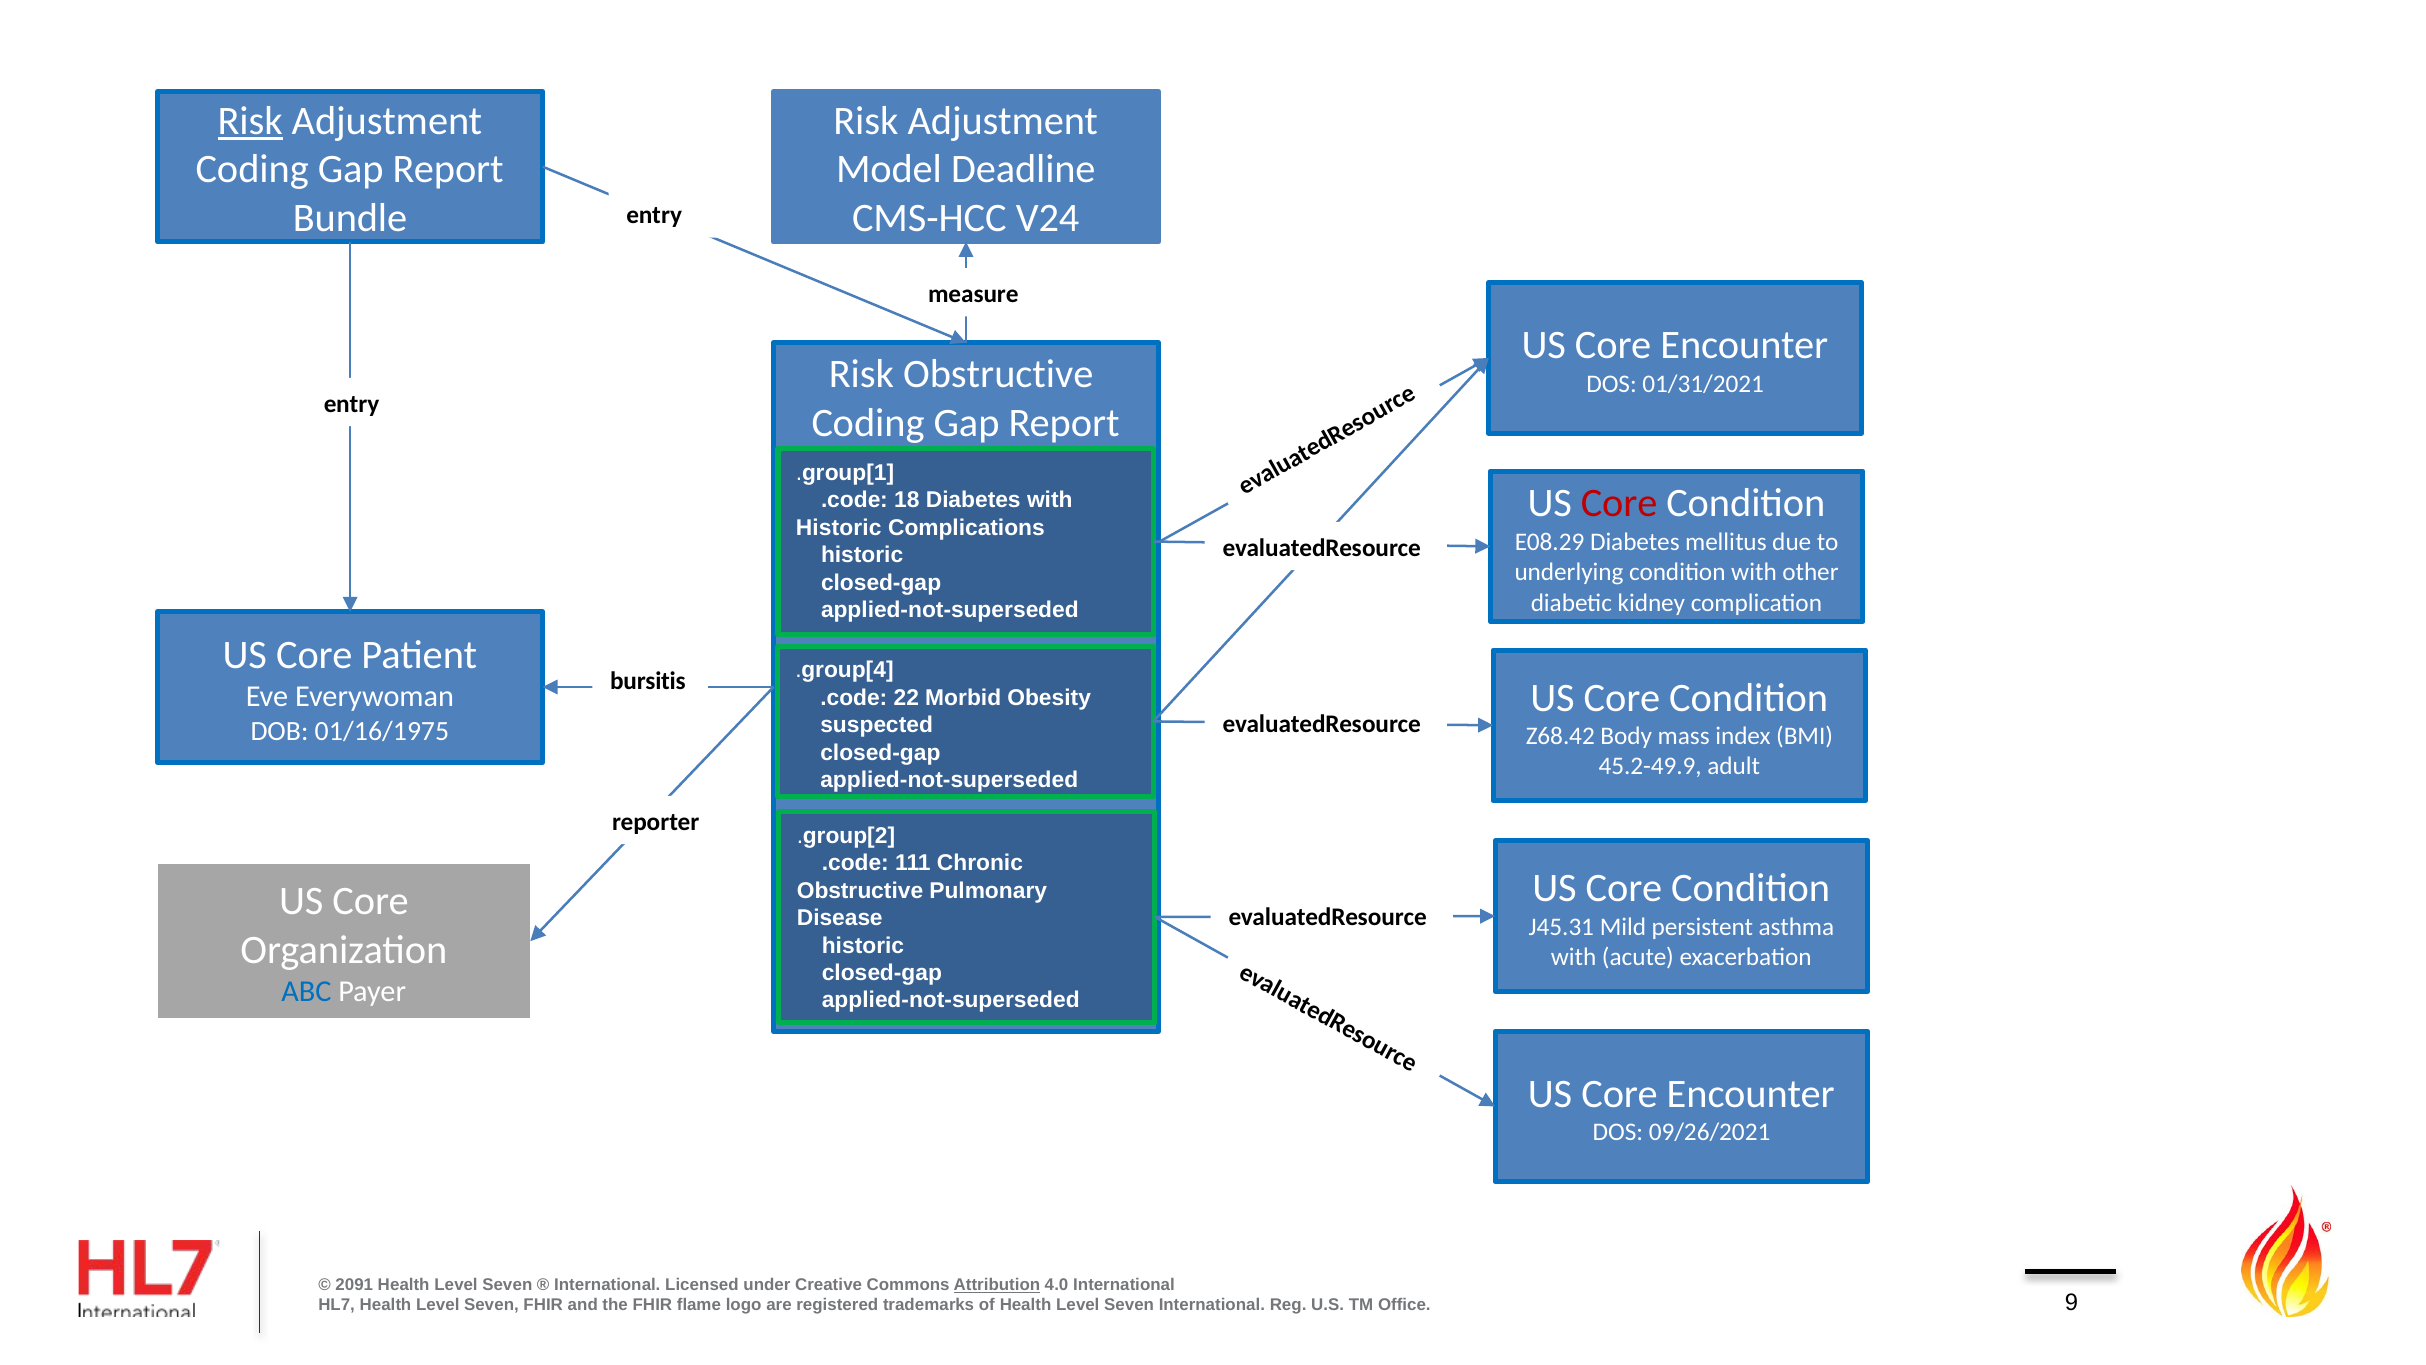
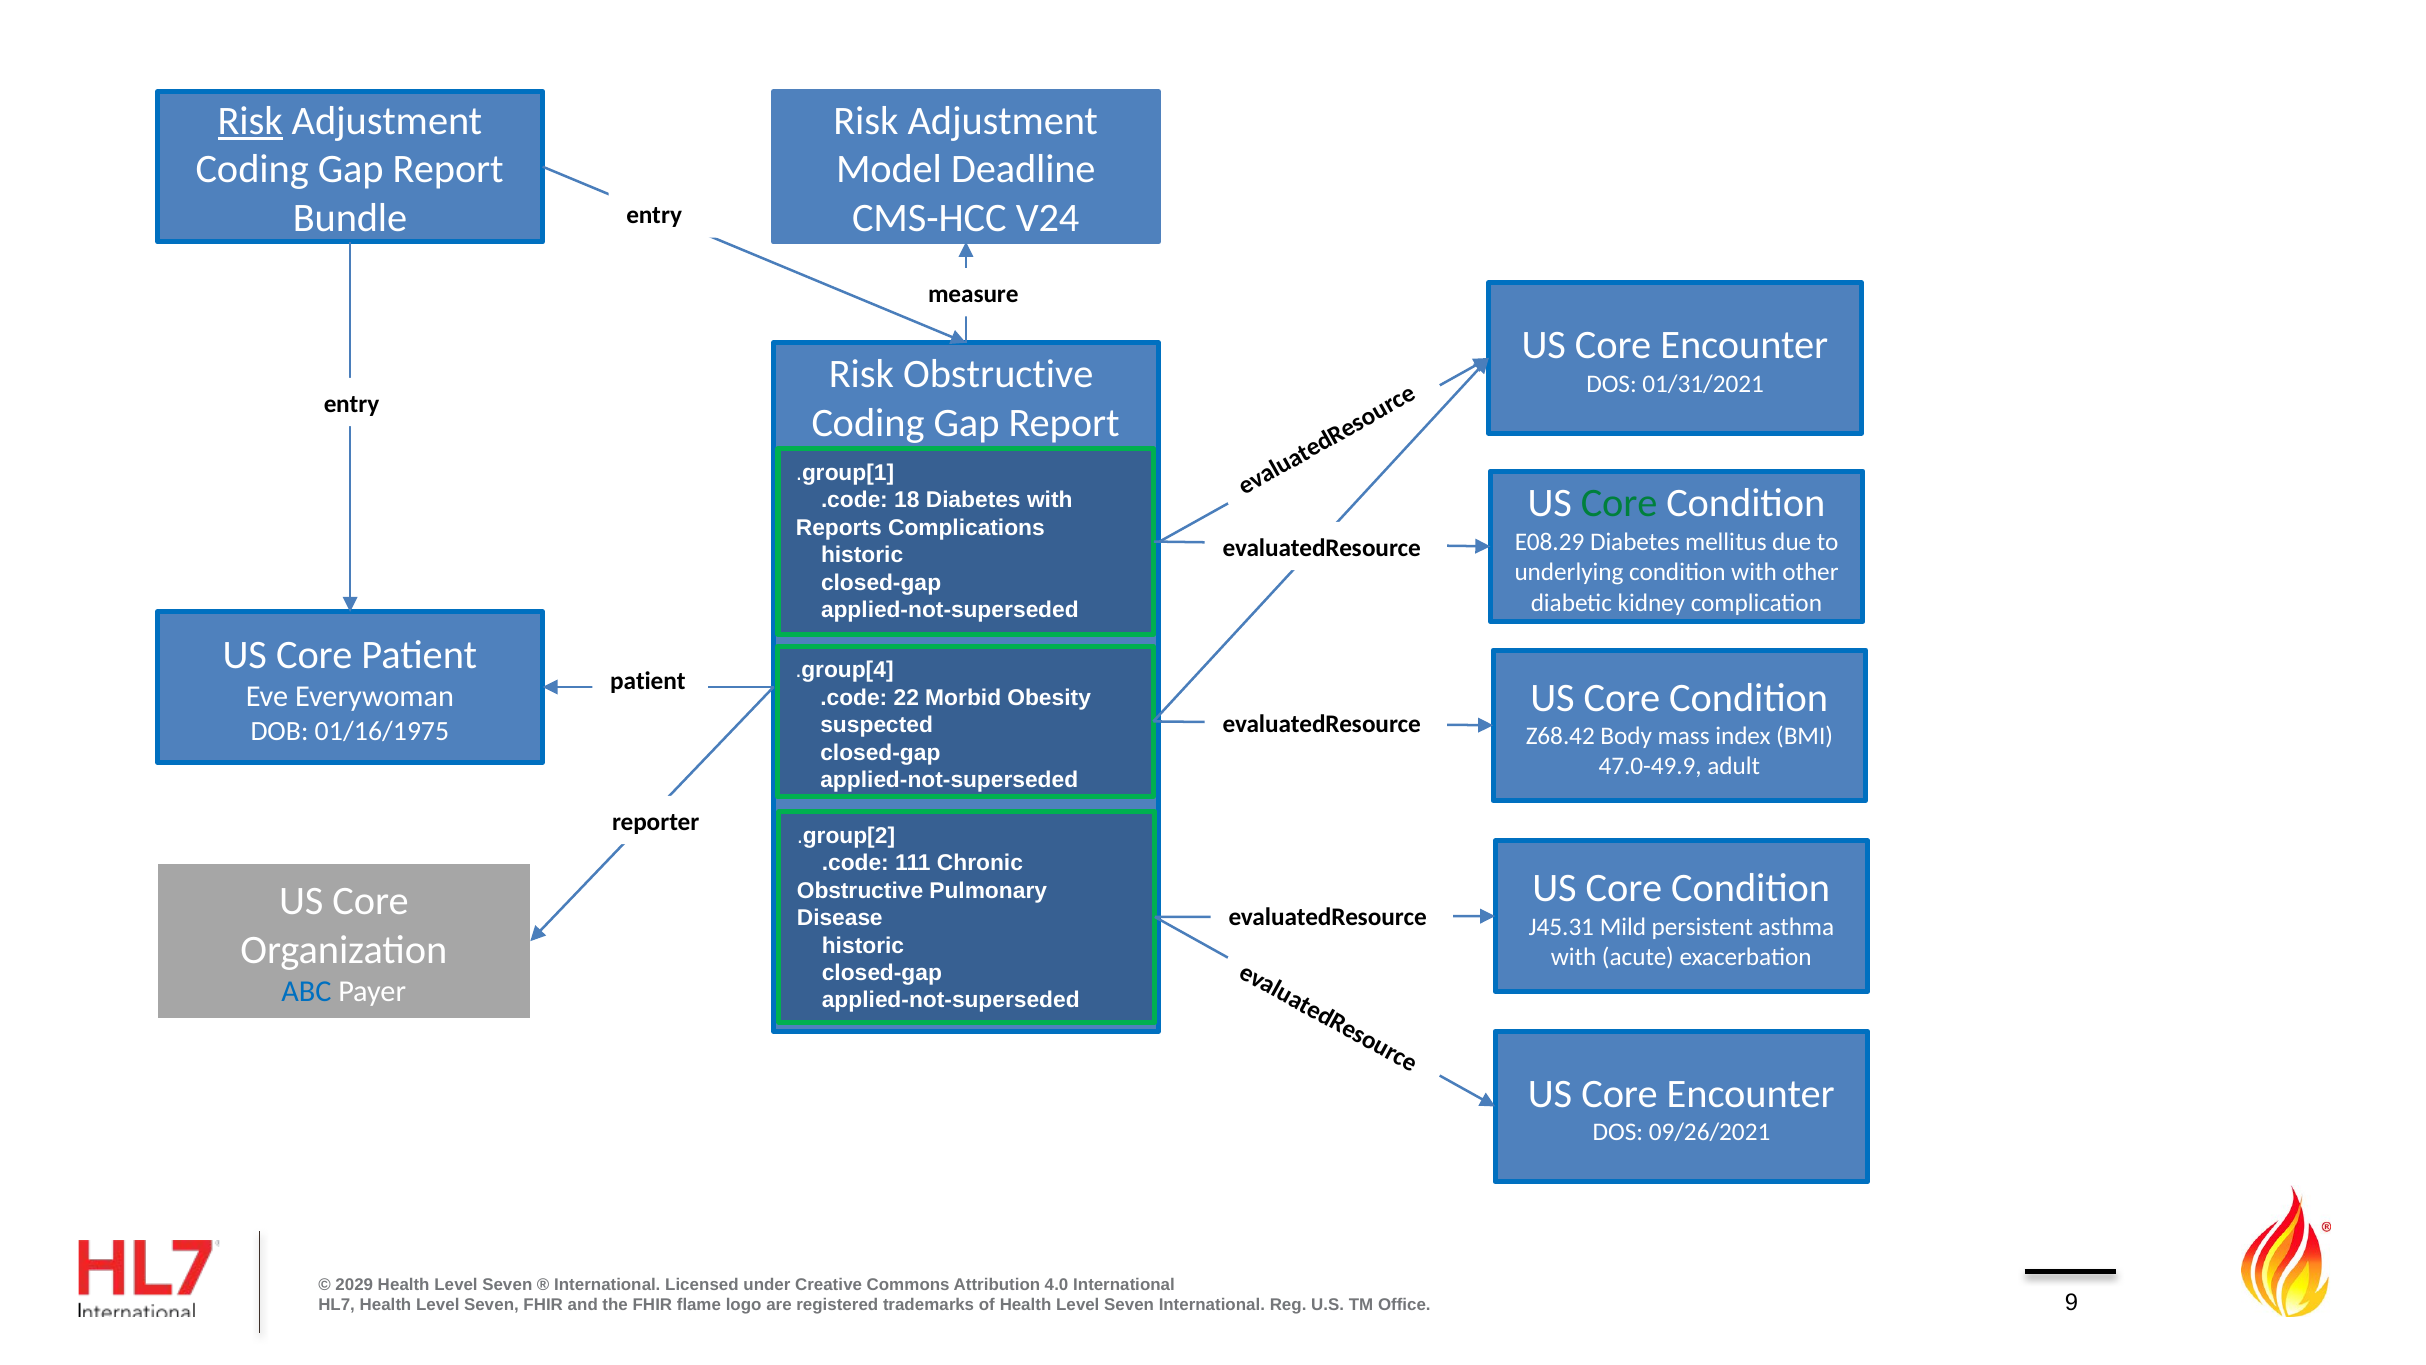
Core colour: red -> green (1619, 504)
Historic: Historic -> Reports (839, 528)
bursitis: bursitis -> patient (648, 681)
45.2-49.9: 45.2-49.9 -> 47.0-49.9 (1650, 766)
2091: 2091 -> 2029 (354, 1284)
Attribution underline: present -> none (997, 1284)
